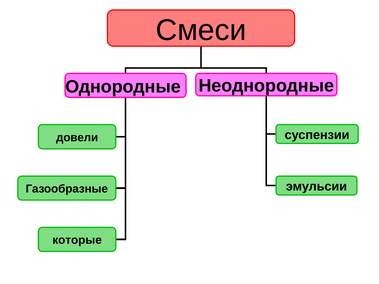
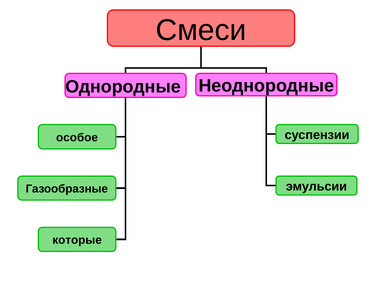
довели: довели -> особое (77, 138)
